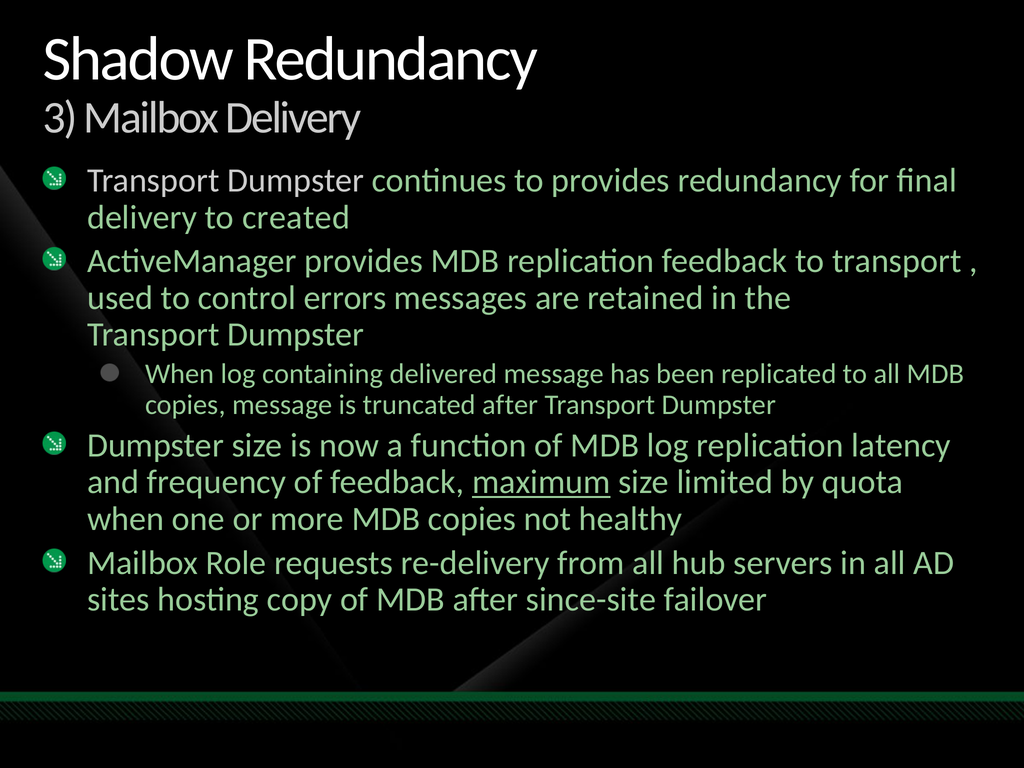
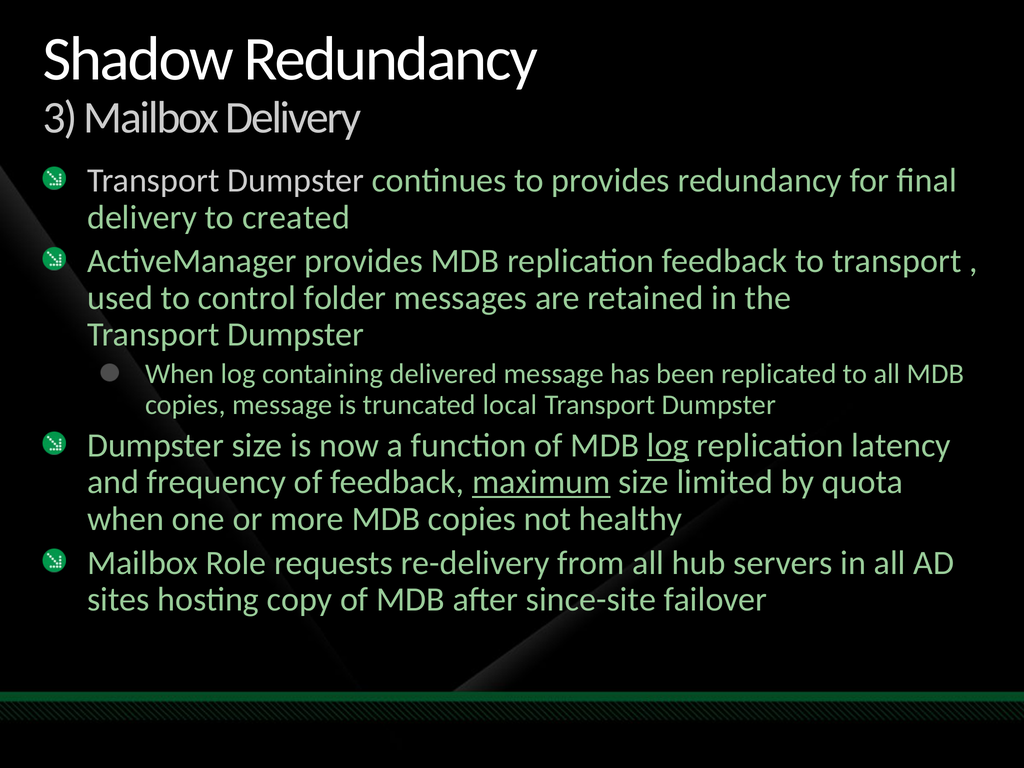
errors: errors -> folder (345, 298)
truncated after: after -> local (510, 405)
log underline: none -> present (668, 445)
